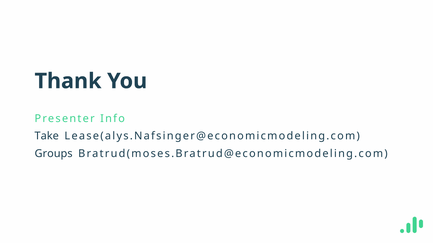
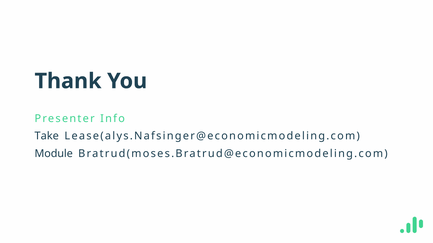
Groups: Groups -> Module (54, 154)
